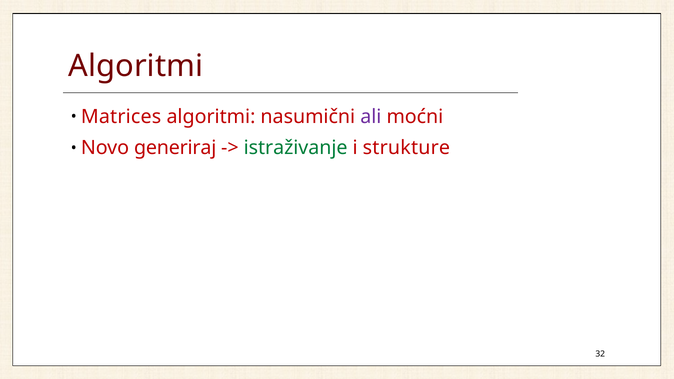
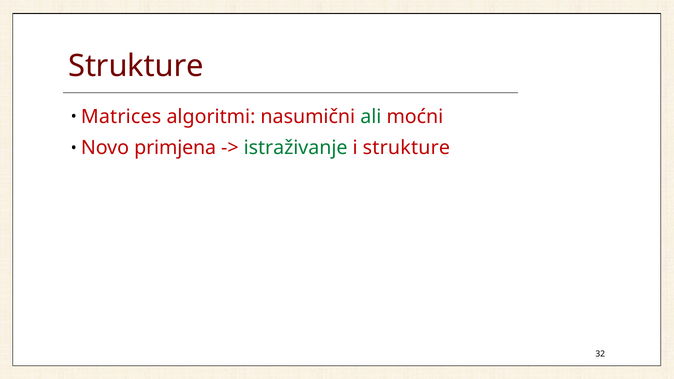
Algoritmi: Algoritmi -> Strukture (136, 66)
ali colour: purple -> green (371, 117)
generiraj: generiraj -> primjena (175, 148)
